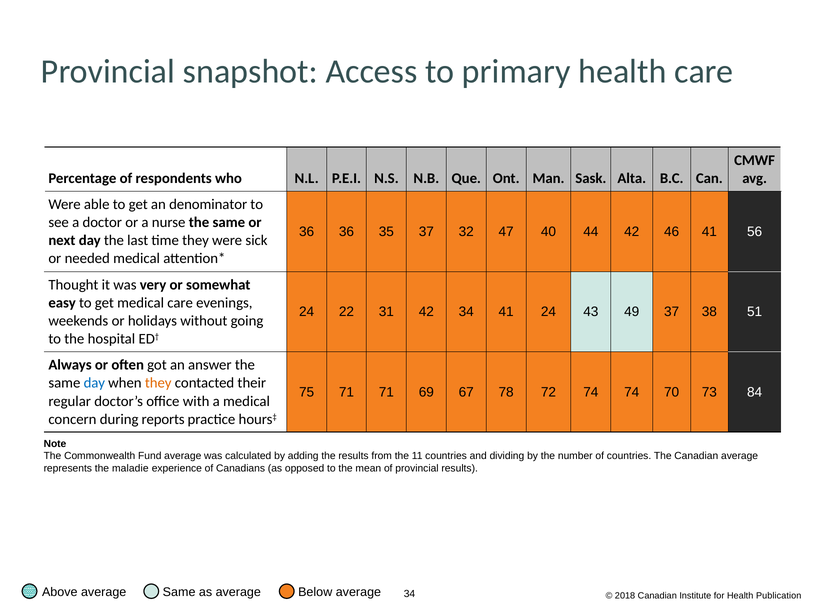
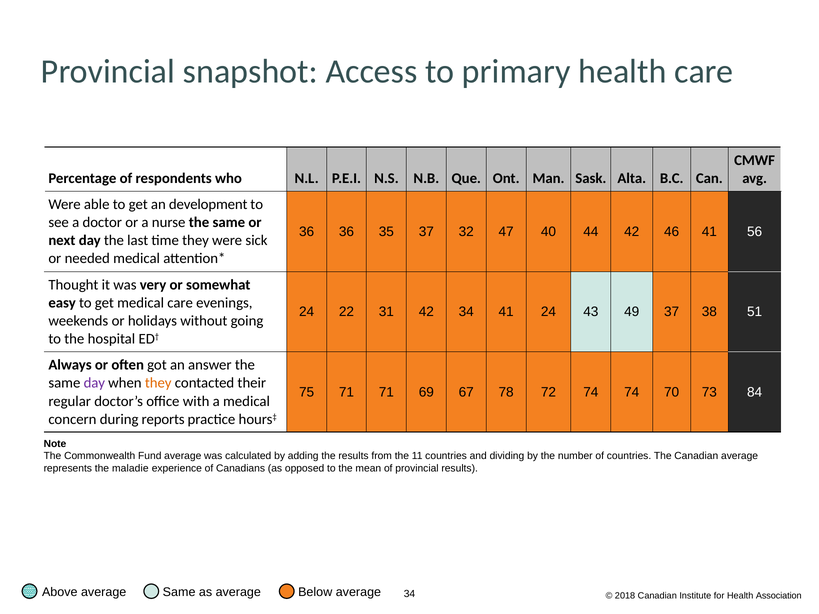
denominator: denominator -> development (208, 205)
day colour: blue -> purple (94, 383)
Publication: Publication -> Association (779, 596)
